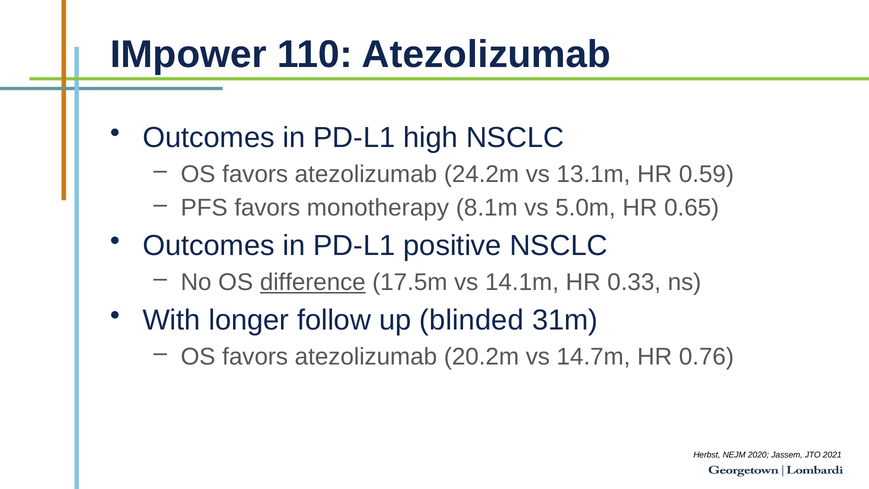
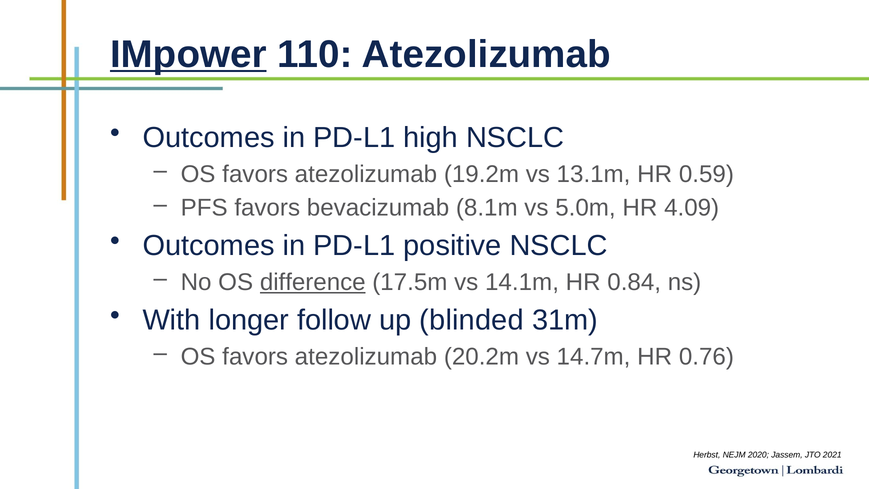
IMpower underline: none -> present (188, 54)
24.2m: 24.2m -> 19.2m (481, 174)
monotherapy: monotherapy -> bevacizumab (378, 208)
0.65: 0.65 -> 4.09 (692, 208)
0.33: 0.33 -> 0.84 (634, 282)
